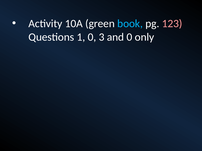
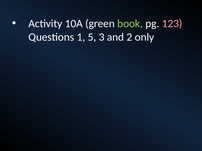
book colour: light blue -> light green (130, 24)
1 0: 0 -> 5 (92, 37)
and 0: 0 -> 2 (129, 37)
